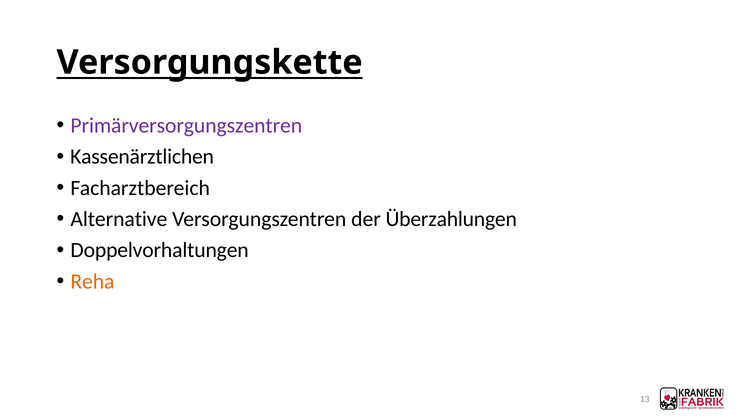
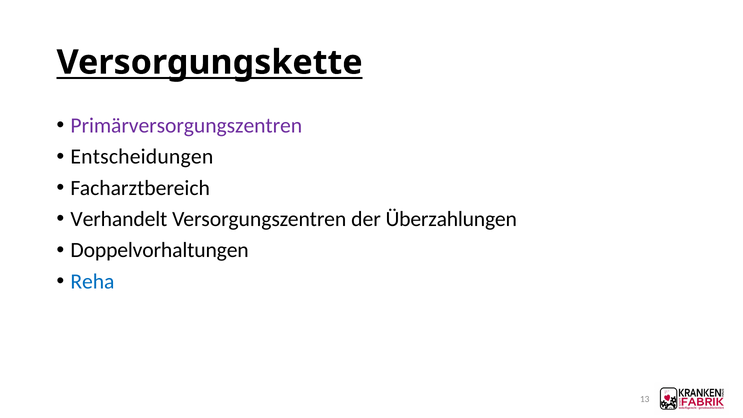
Kassenärztlichen: Kassenärztlichen -> Entscheidungen (142, 157)
Alternative: Alternative -> Verhandelt (119, 219)
Reha colour: orange -> blue (92, 281)
